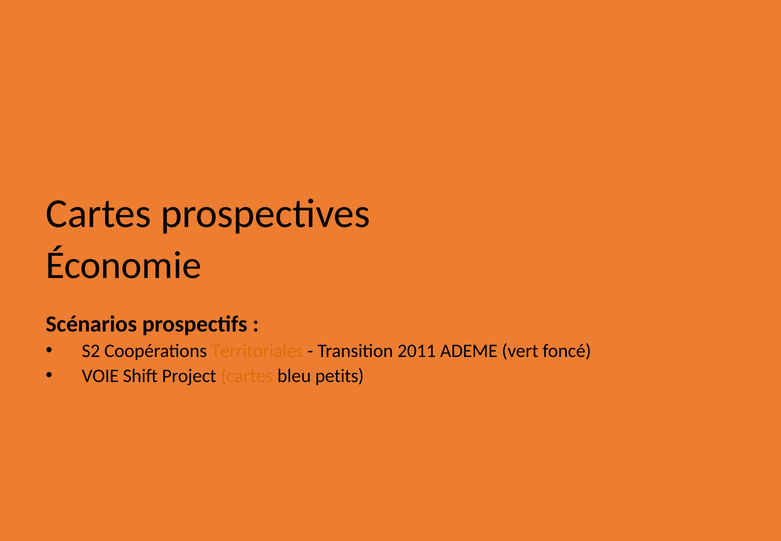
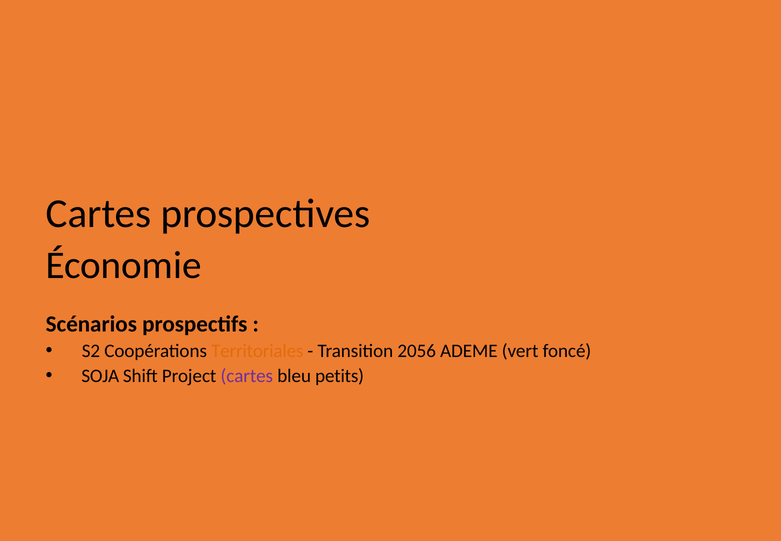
2011: 2011 -> 2056 (417, 351)
VOIE: VOIE -> SOJA (100, 376)
cartes colour: orange -> purple (247, 376)
